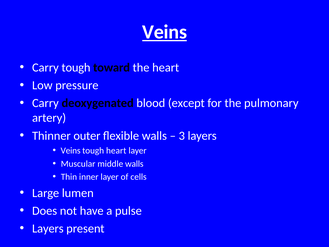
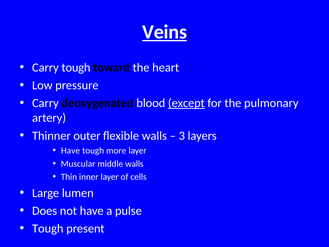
except underline: none -> present (186, 103)
Veins: Veins -> Have (71, 150)
tough heart: heart -> more (116, 150)
Layers: Layers -> Tough (48, 228)
